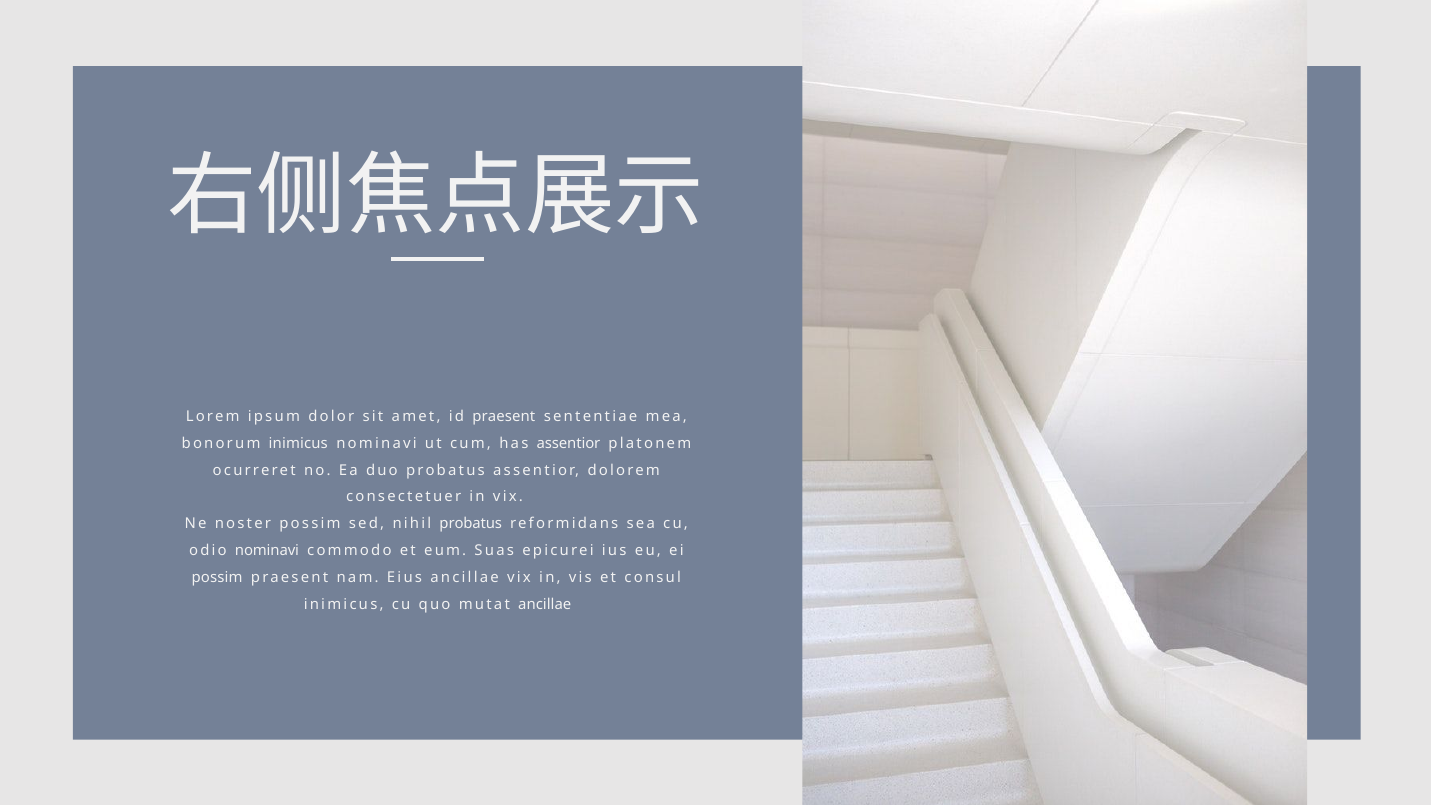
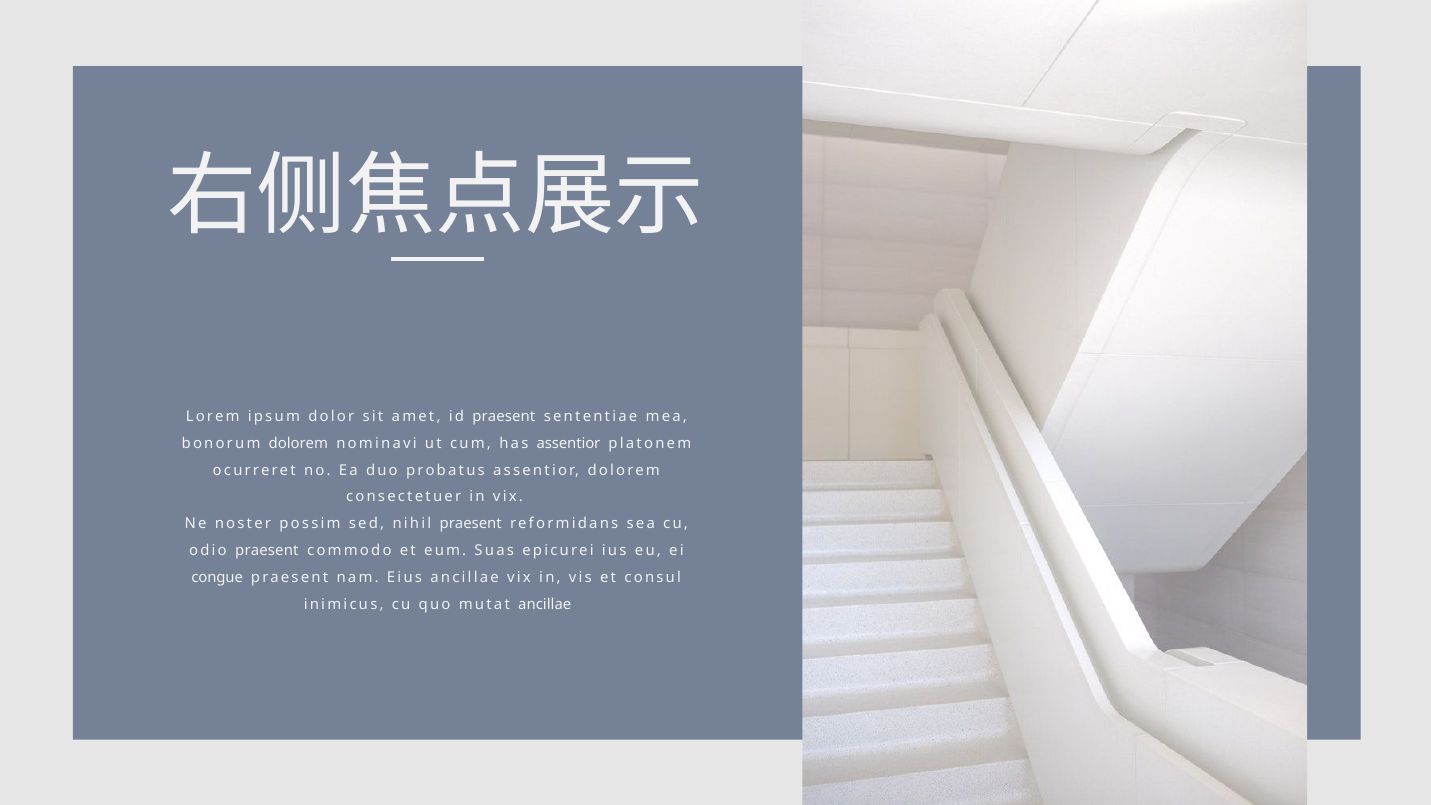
bonorum inimicus: inimicus -> dolorem (298, 443)
nihil probatus: probatus -> praesent (471, 524)
odio nominavi: nominavi -> praesent (267, 551)
possim: possim -> congue (217, 578)
